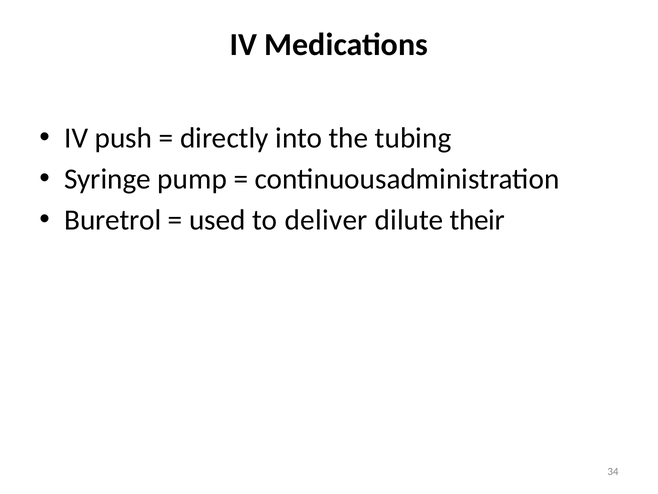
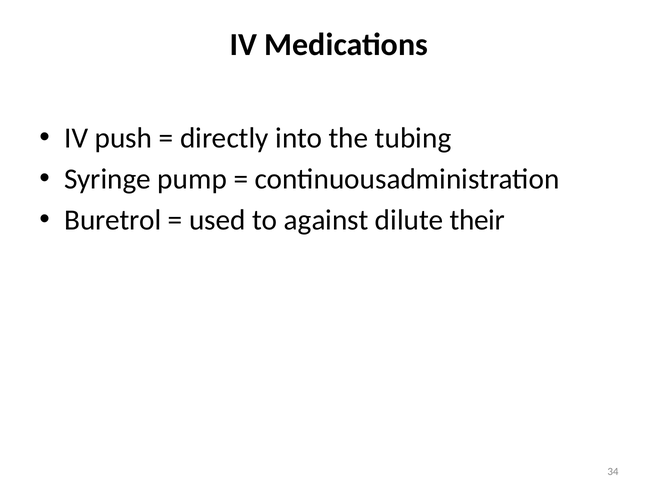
deliver: deliver -> against (326, 220)
